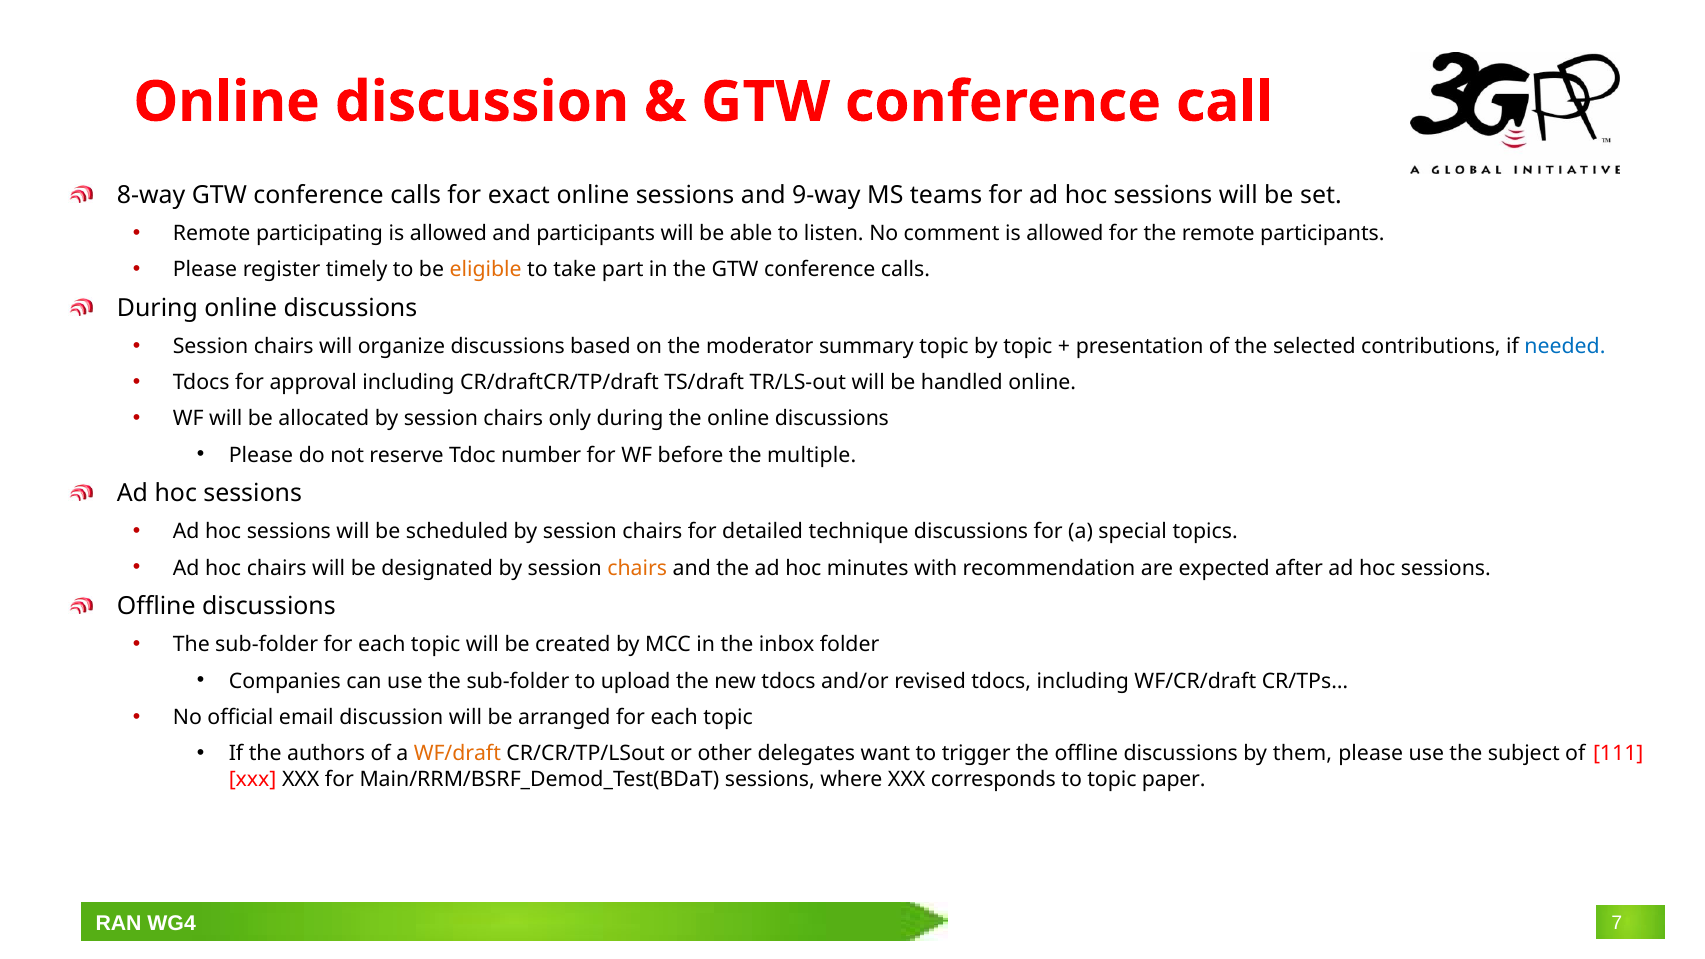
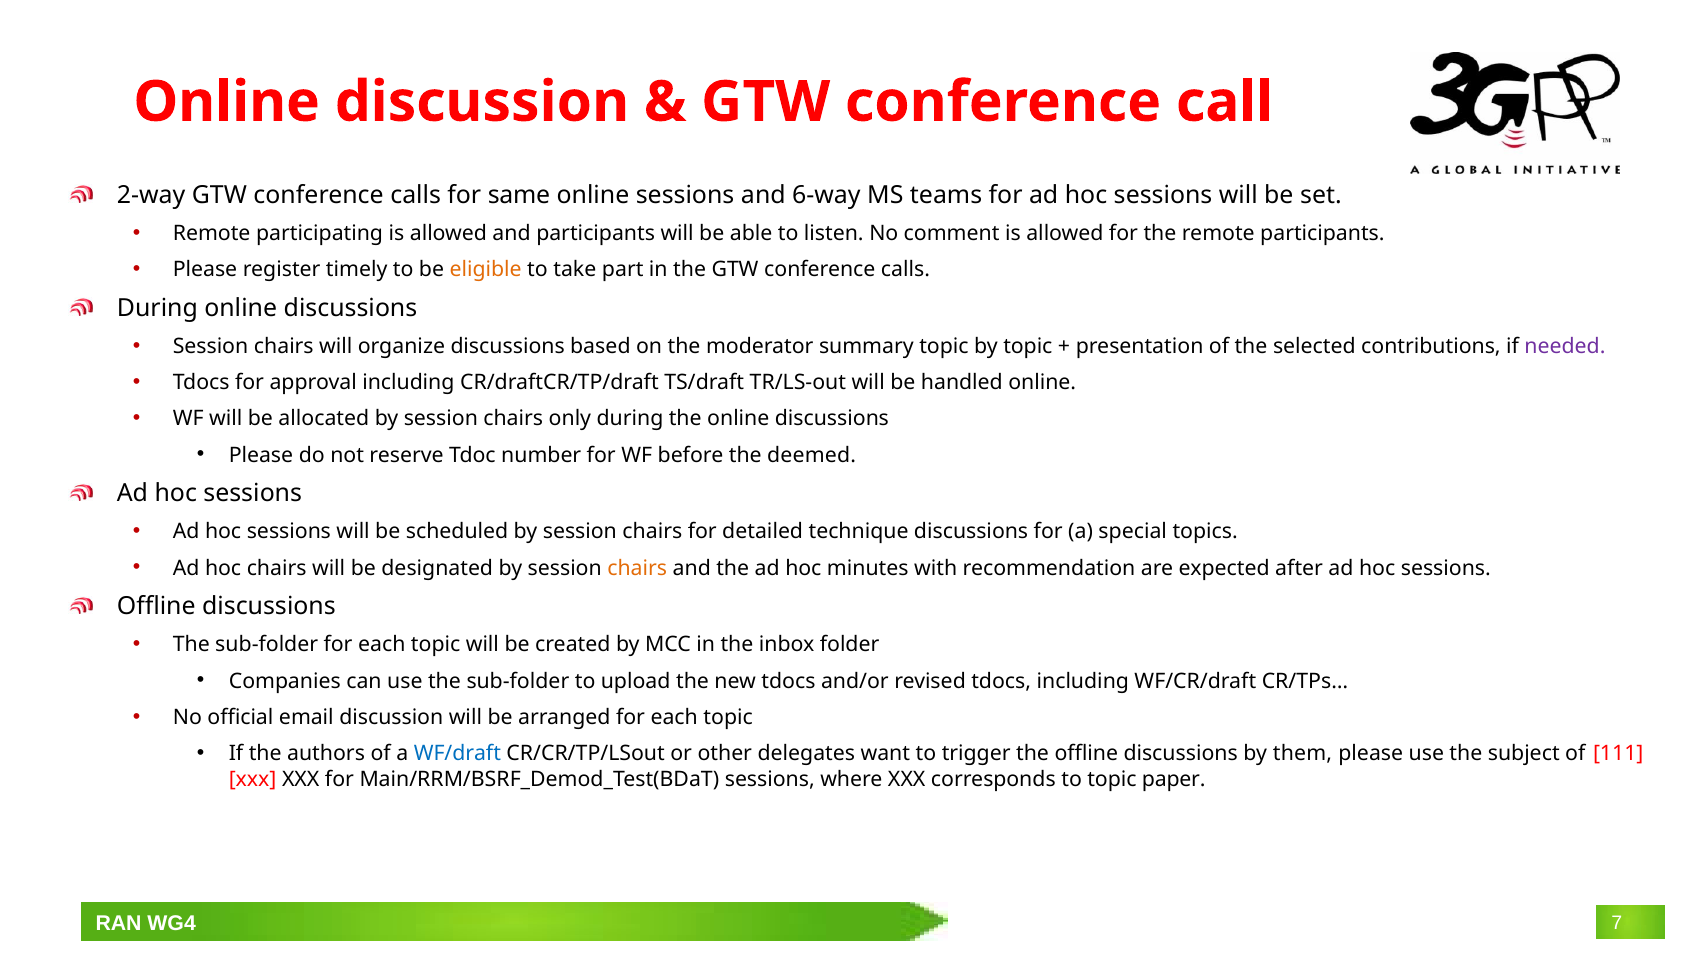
8-way: 8-way -> 2-way (151, 195)
exact: exact -> same (519, 195)
9-way: 9-way -> 6-way (826, 195)
needed colour: blue -> purple (1565, 346)
multiple: multiple -> deemed (812, 455)
WF/draft colour: orange -> blue (457, 754)
